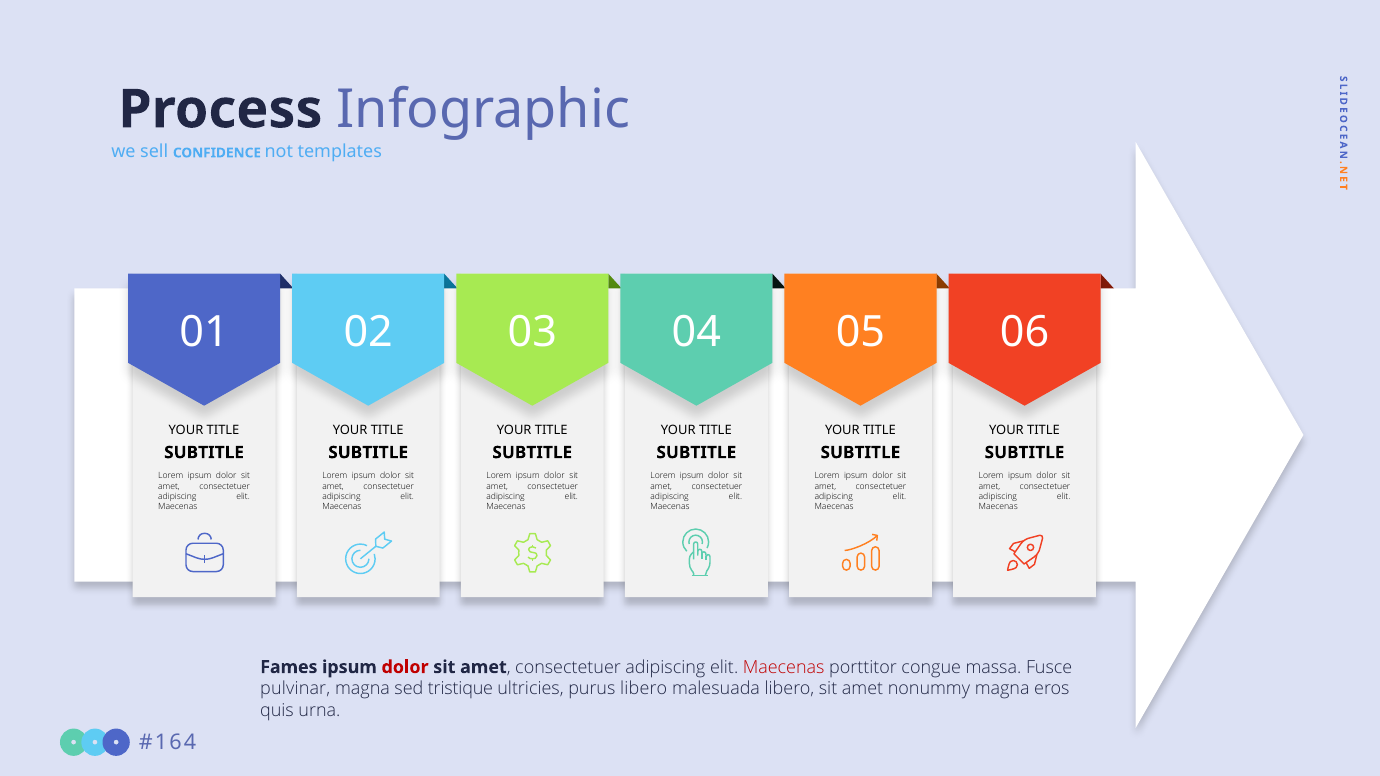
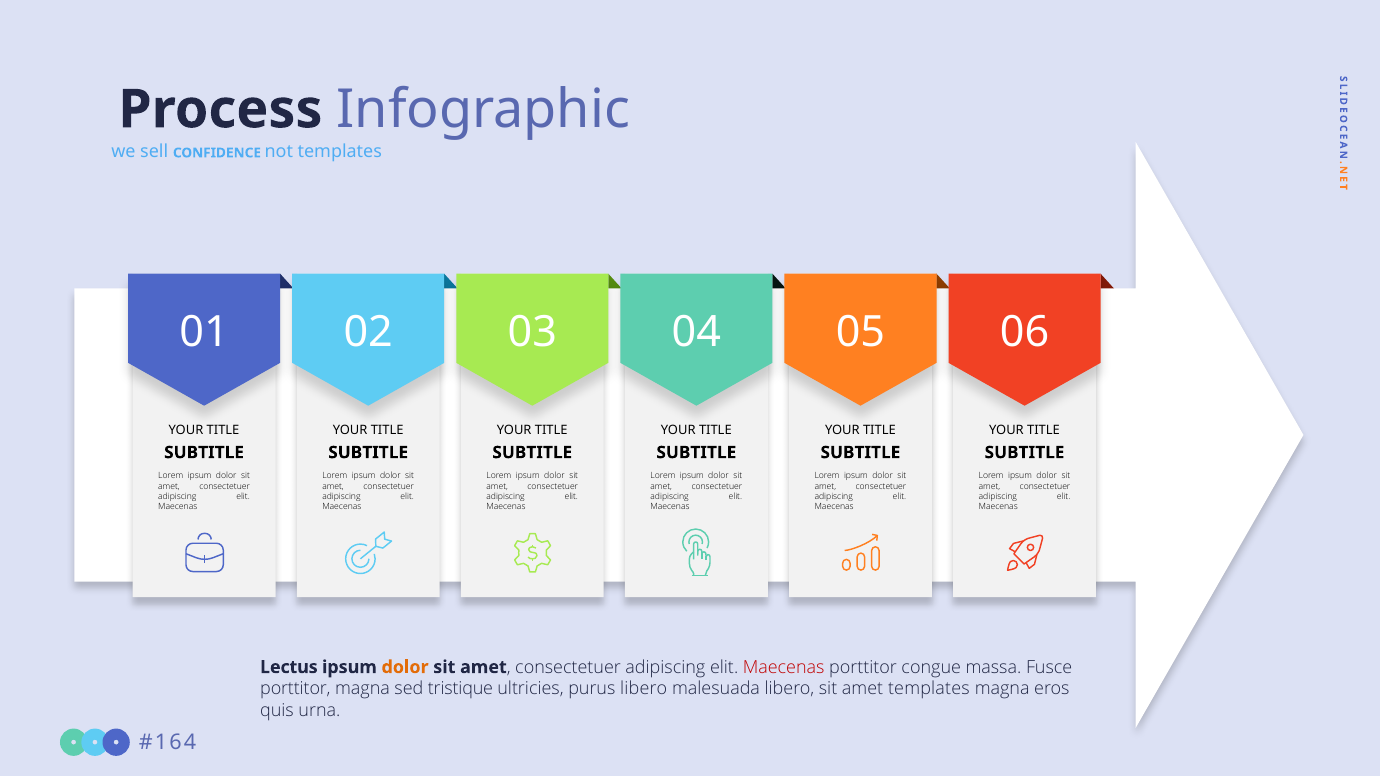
Fames: Fames -> Lectus (289, 667)
dolor colour: red -> orange (405, 667)
pulvinar: pulvinar -> porttitor (295, 689)
amet nonummy: nonummy -> templates (929, 689)
